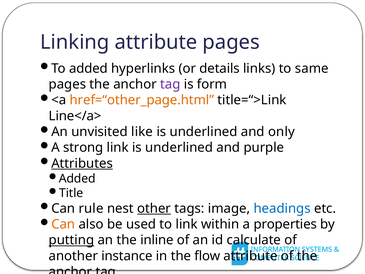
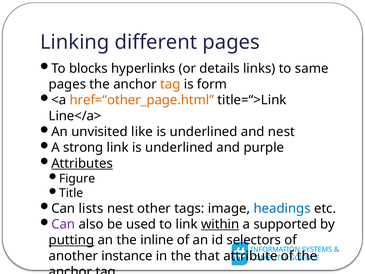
Linking attribute: attribute -> different (156, 42)
To added: added -> blocks (88, 68)
tag colour: purple -> orange (170, 84)
and only: only -> nest (281, 132)
Added: Added -> Figure (77, 178)
rule: rule -> lists (91, 208)
other underline: present -> none (154, 208)
Can colour: orange -> purple (63, 224)
within underline: none -> present (220, 224)
properties: properties -> supported (285, 224)
calculate: calculate -> selectors (254, 240)
flow: flow -> that (207, 256)
